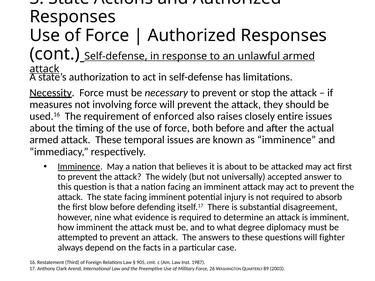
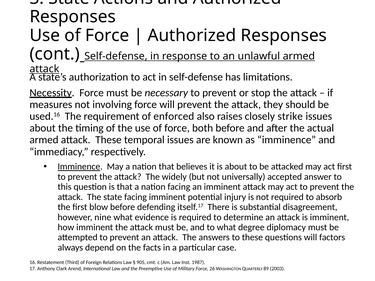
entire: entire -> strike (290, 116)
fighter: fighter -> factors (332, 238)
